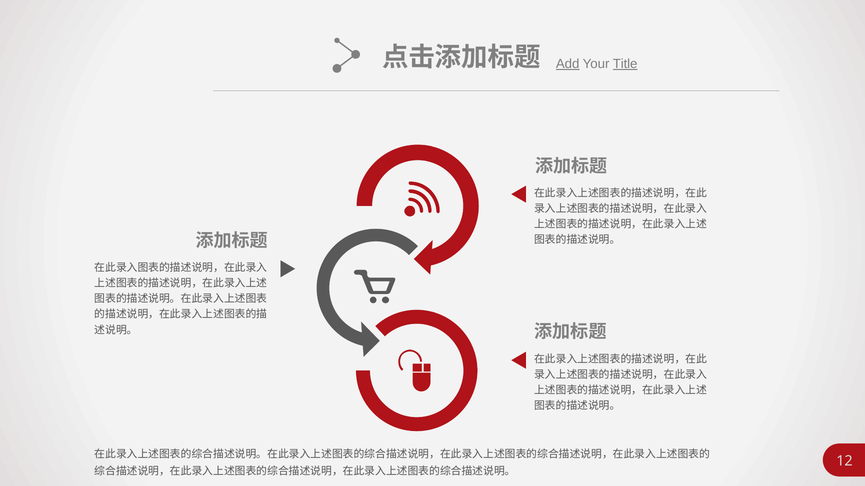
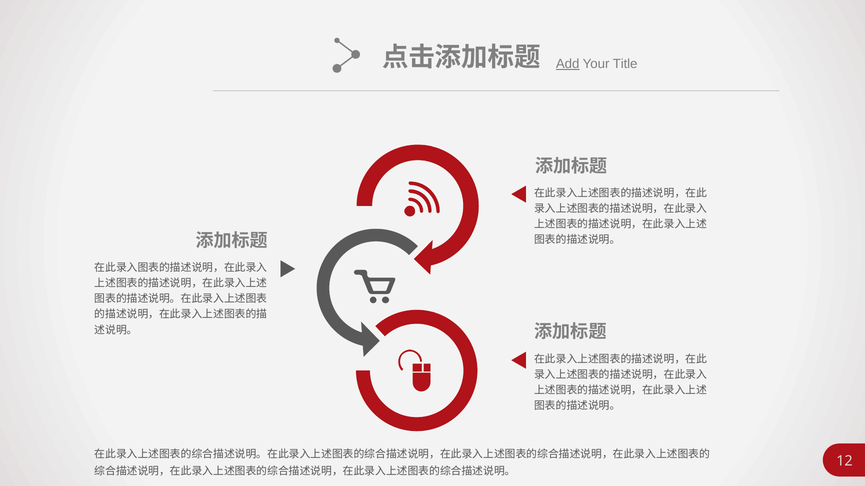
Title underline: present -> none (625, 64)
